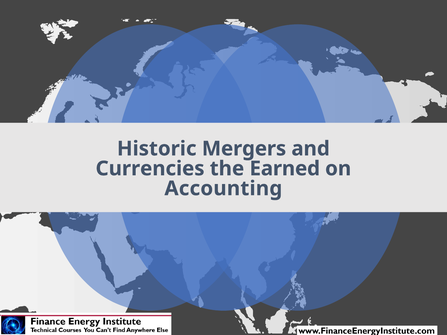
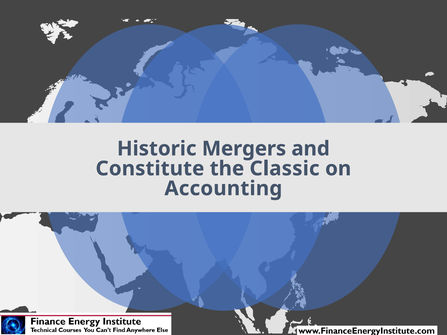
Currencies: Currencies -> Constitute (150, 169)
Earned: Earned -> Classic (285, 169)
